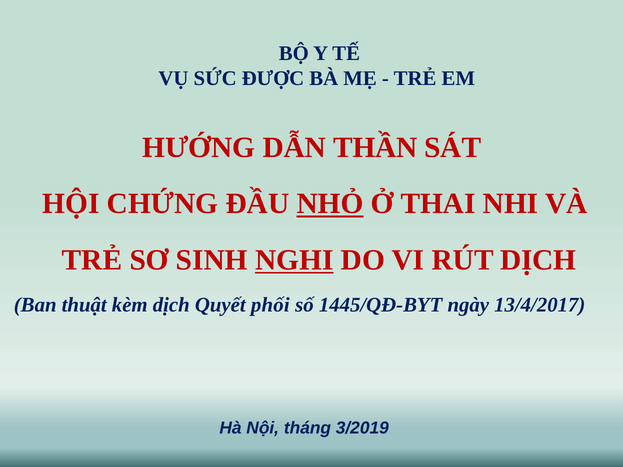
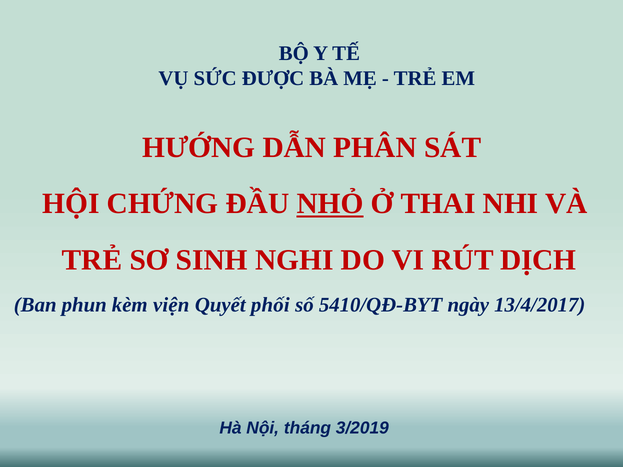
THẦN: THẦN -> PHÂN (375, 148)
NGHI underline: present -> none (294, 260)
thuật: thuật -> phun (84, 305)
kèm dịch: dịch -> viện (171, 305)
1445/QĐ-BYT: 1445/QĐ-BYT -> 5410/QĐ-BYT (381, 305)
